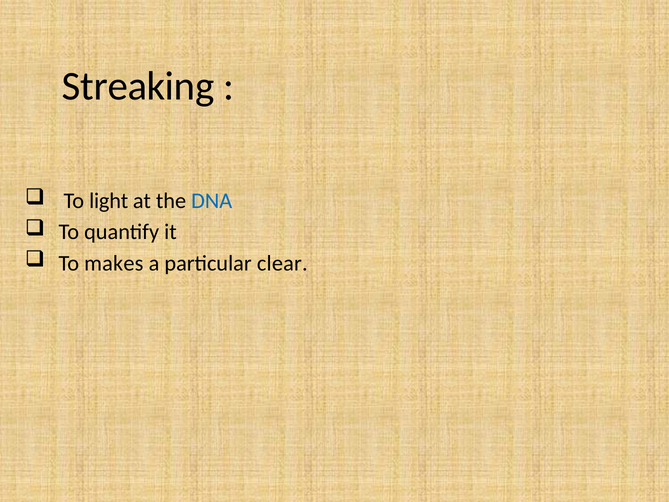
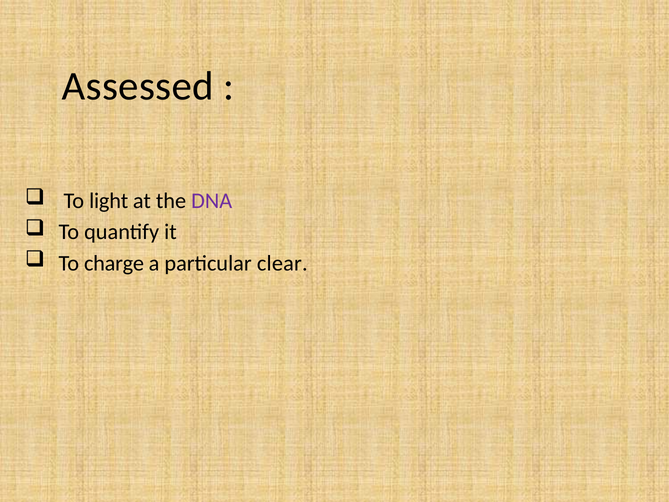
Streaking: Streaking -> Assessed (138, 86)
DNA colour: blue -> purple (212, 201)
makes: makes -> charge (114, 263)
